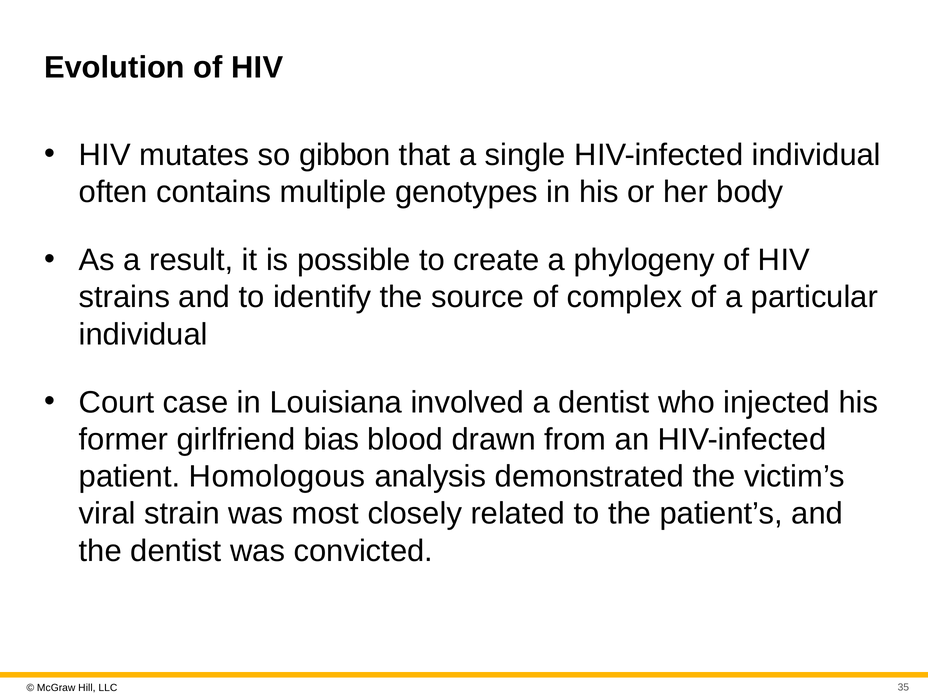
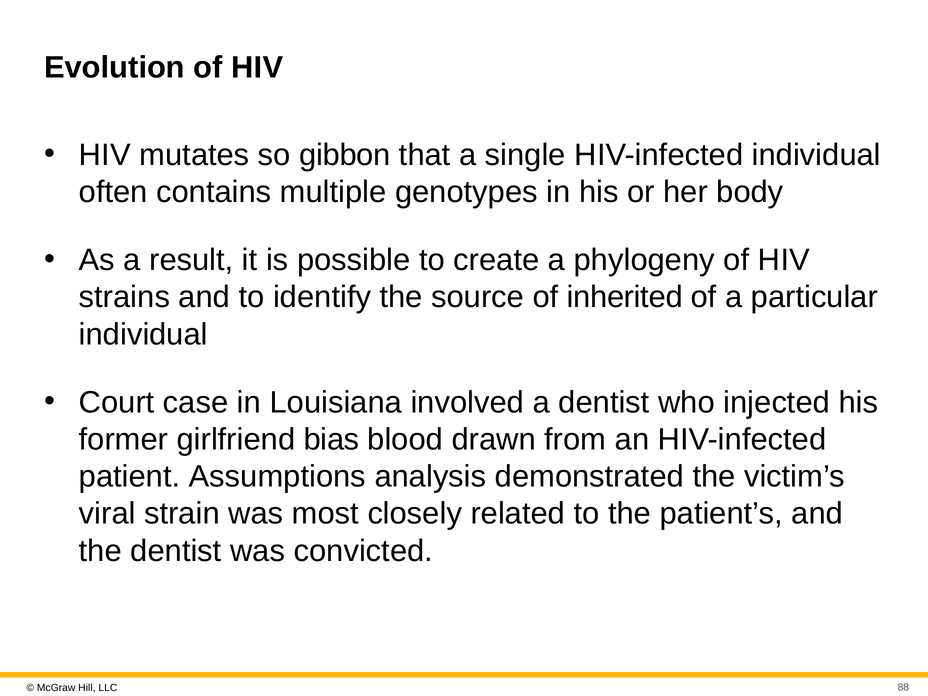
complex: complex -> inherited (625, 297)
Homologous: Homologous -> Assumptions (277, 477)
35: 35 -> 88 (903, 687)
